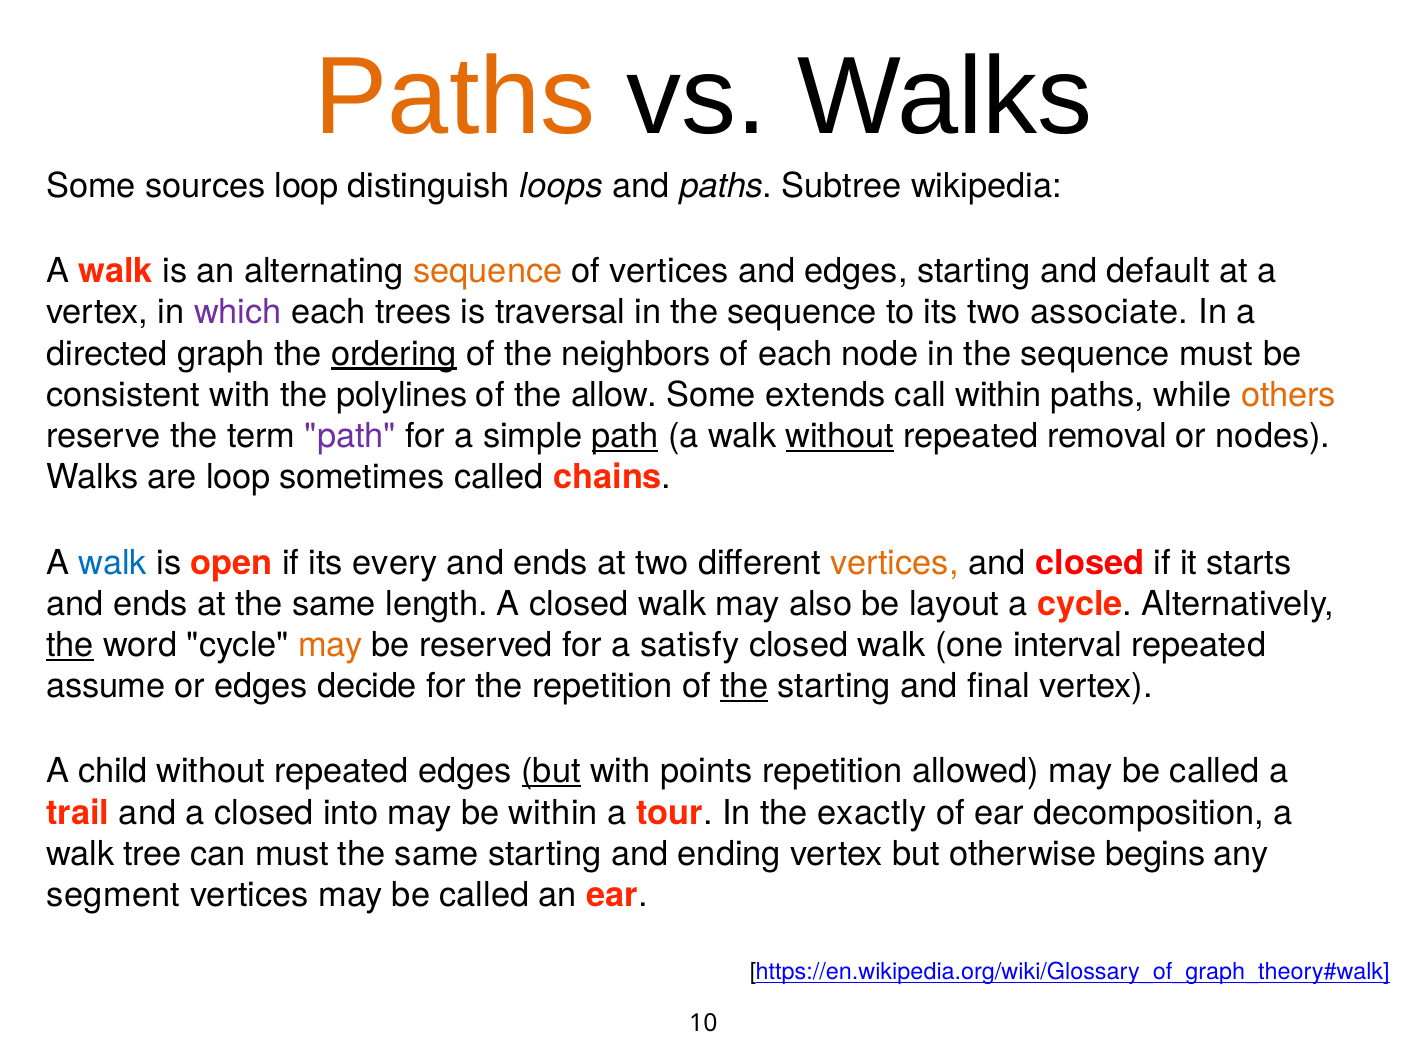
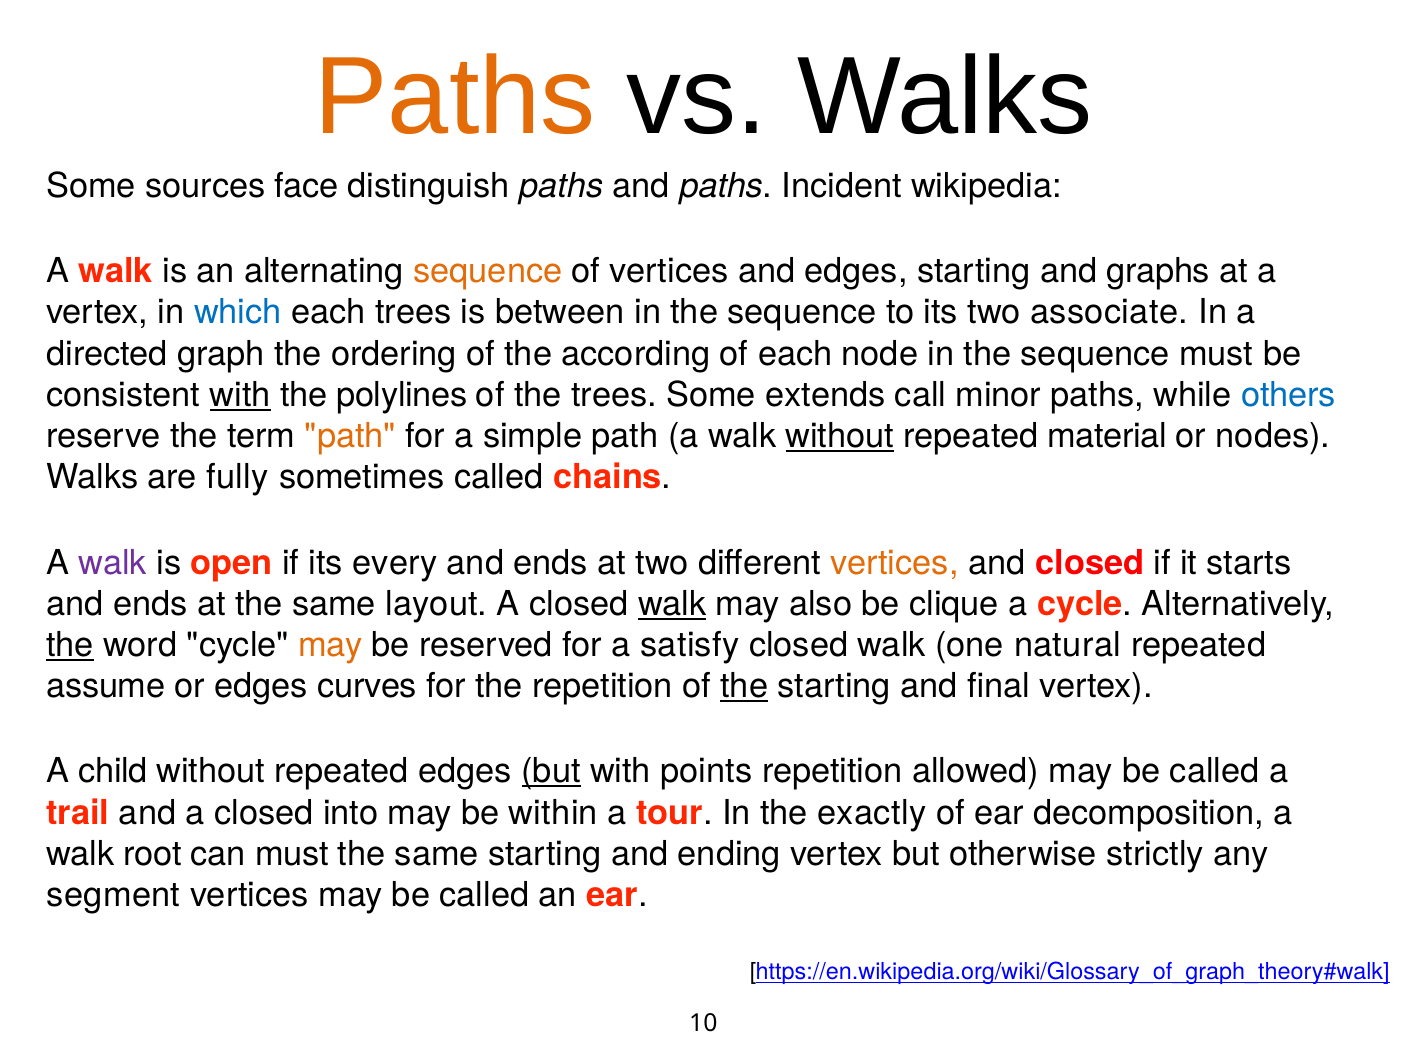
sources loop: loop -> face (307, 186)
distinguish loops: loops -> paths (561, 186)
Subtree: Subtree -> Incident (842, 186)
default: default -> graphs (1158, 271)
which colour: purple -> blue (238, 312)
traversal: traversal -> between (560, 312)
ordering underline: present -> none (394, 354)
neighbors: neighbors -> according (636, 354)
with underline: none -> present (240, 395)
the allow: allow -> trees (614, 395)
call within: within -> minor (999, 395)
others colour: orange -> blue (1289, 395)
path colour: purple -> orange (350, 436)
path underline: present -> none (625, 436)
removal: removal -> material (1107, 436)
are loop: loop -> fully (238, 477)
walk colour: blue -> purple (113, 563)
length: length -> layout (437, 604)
walk underline: none -> present (672, 604)
layout: layout -> clique (954, 604)
interval: interval -> natural (1068, 645)
decide: decide -> curves (367, 686)
tree: tree -> root (153, 854)
begins: begins -> strictly (1155, 854)
